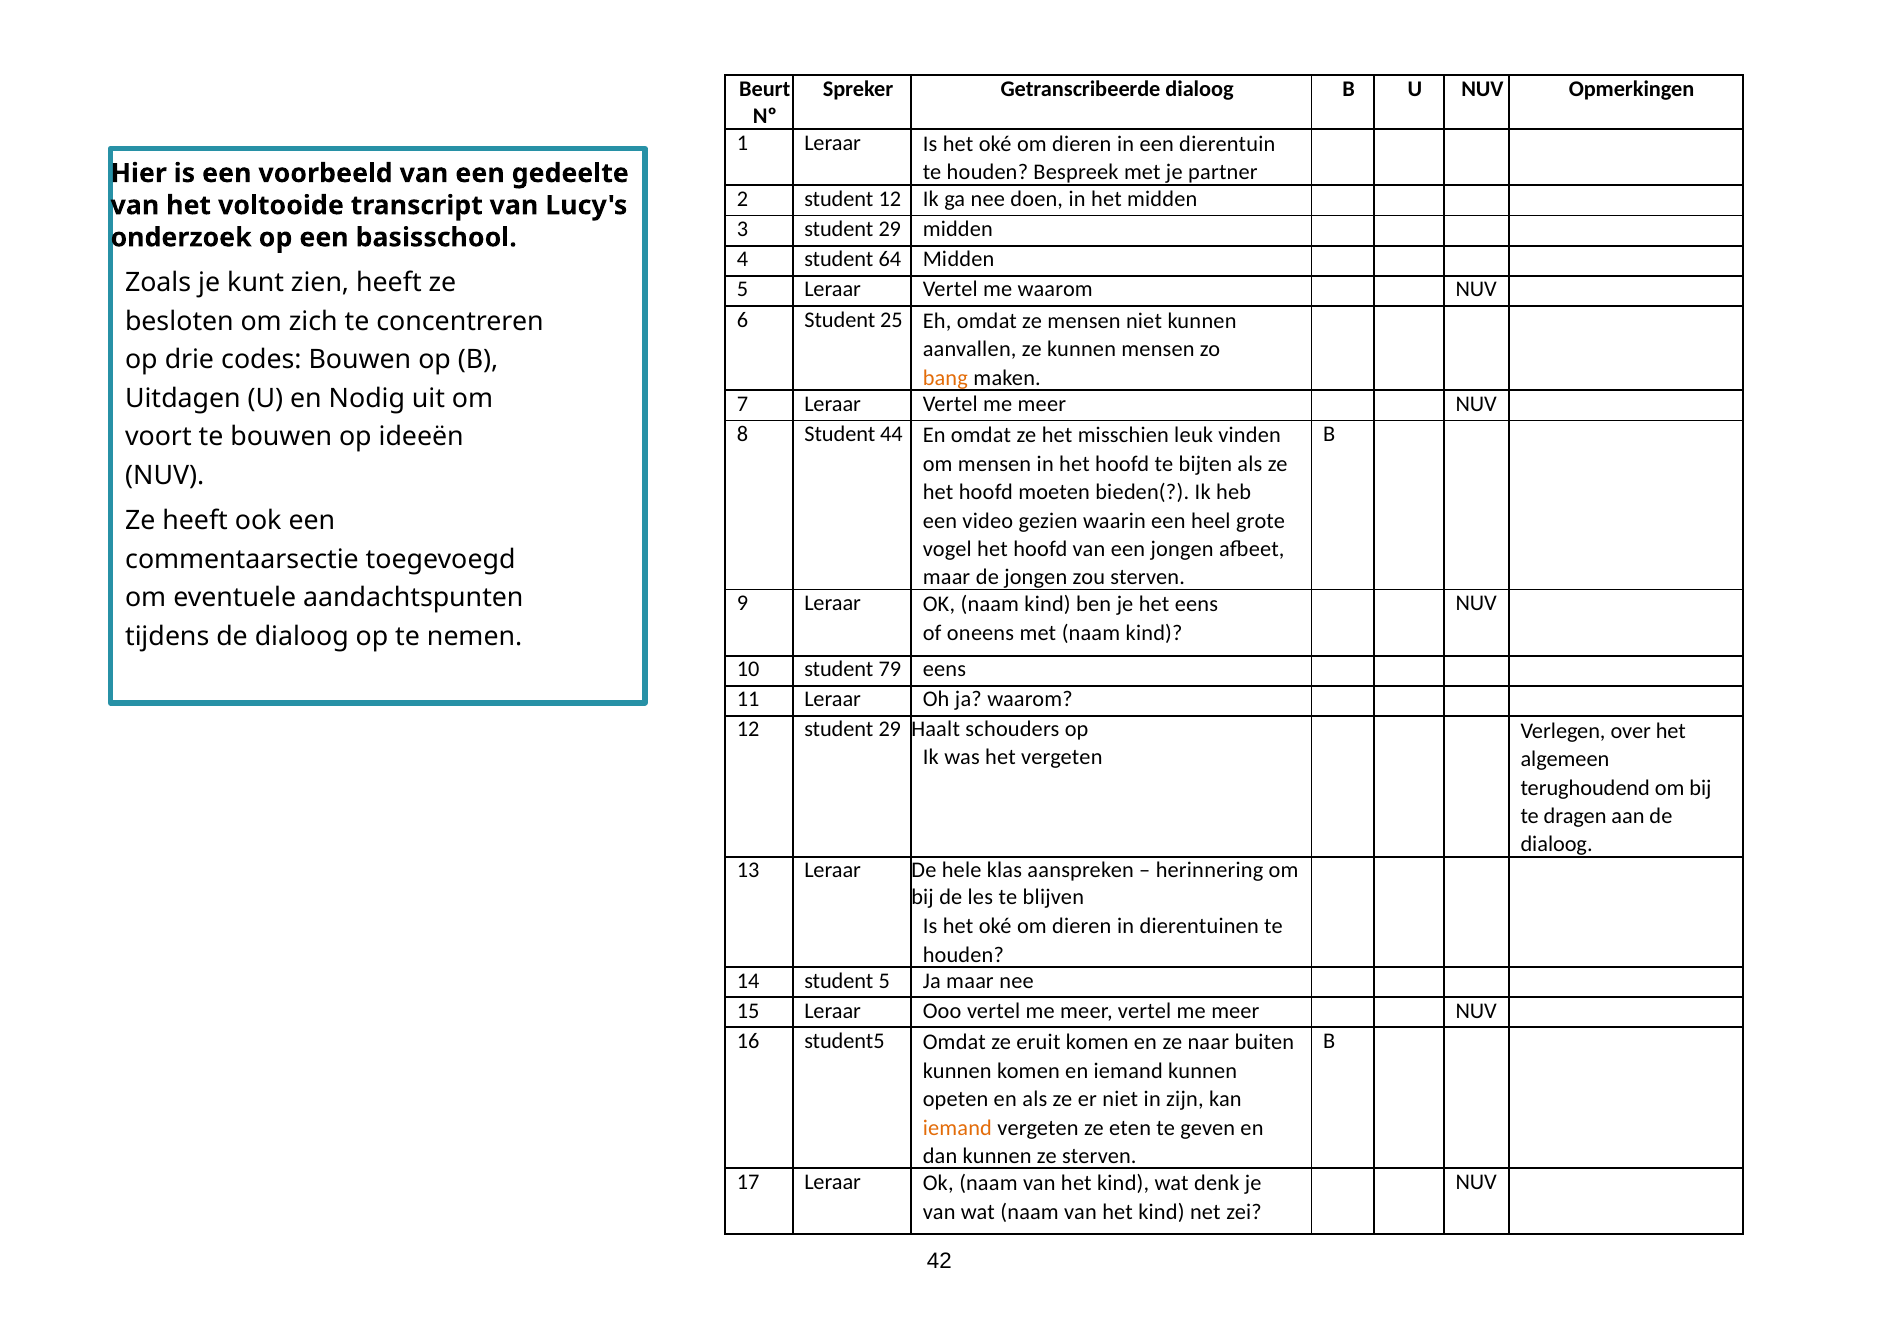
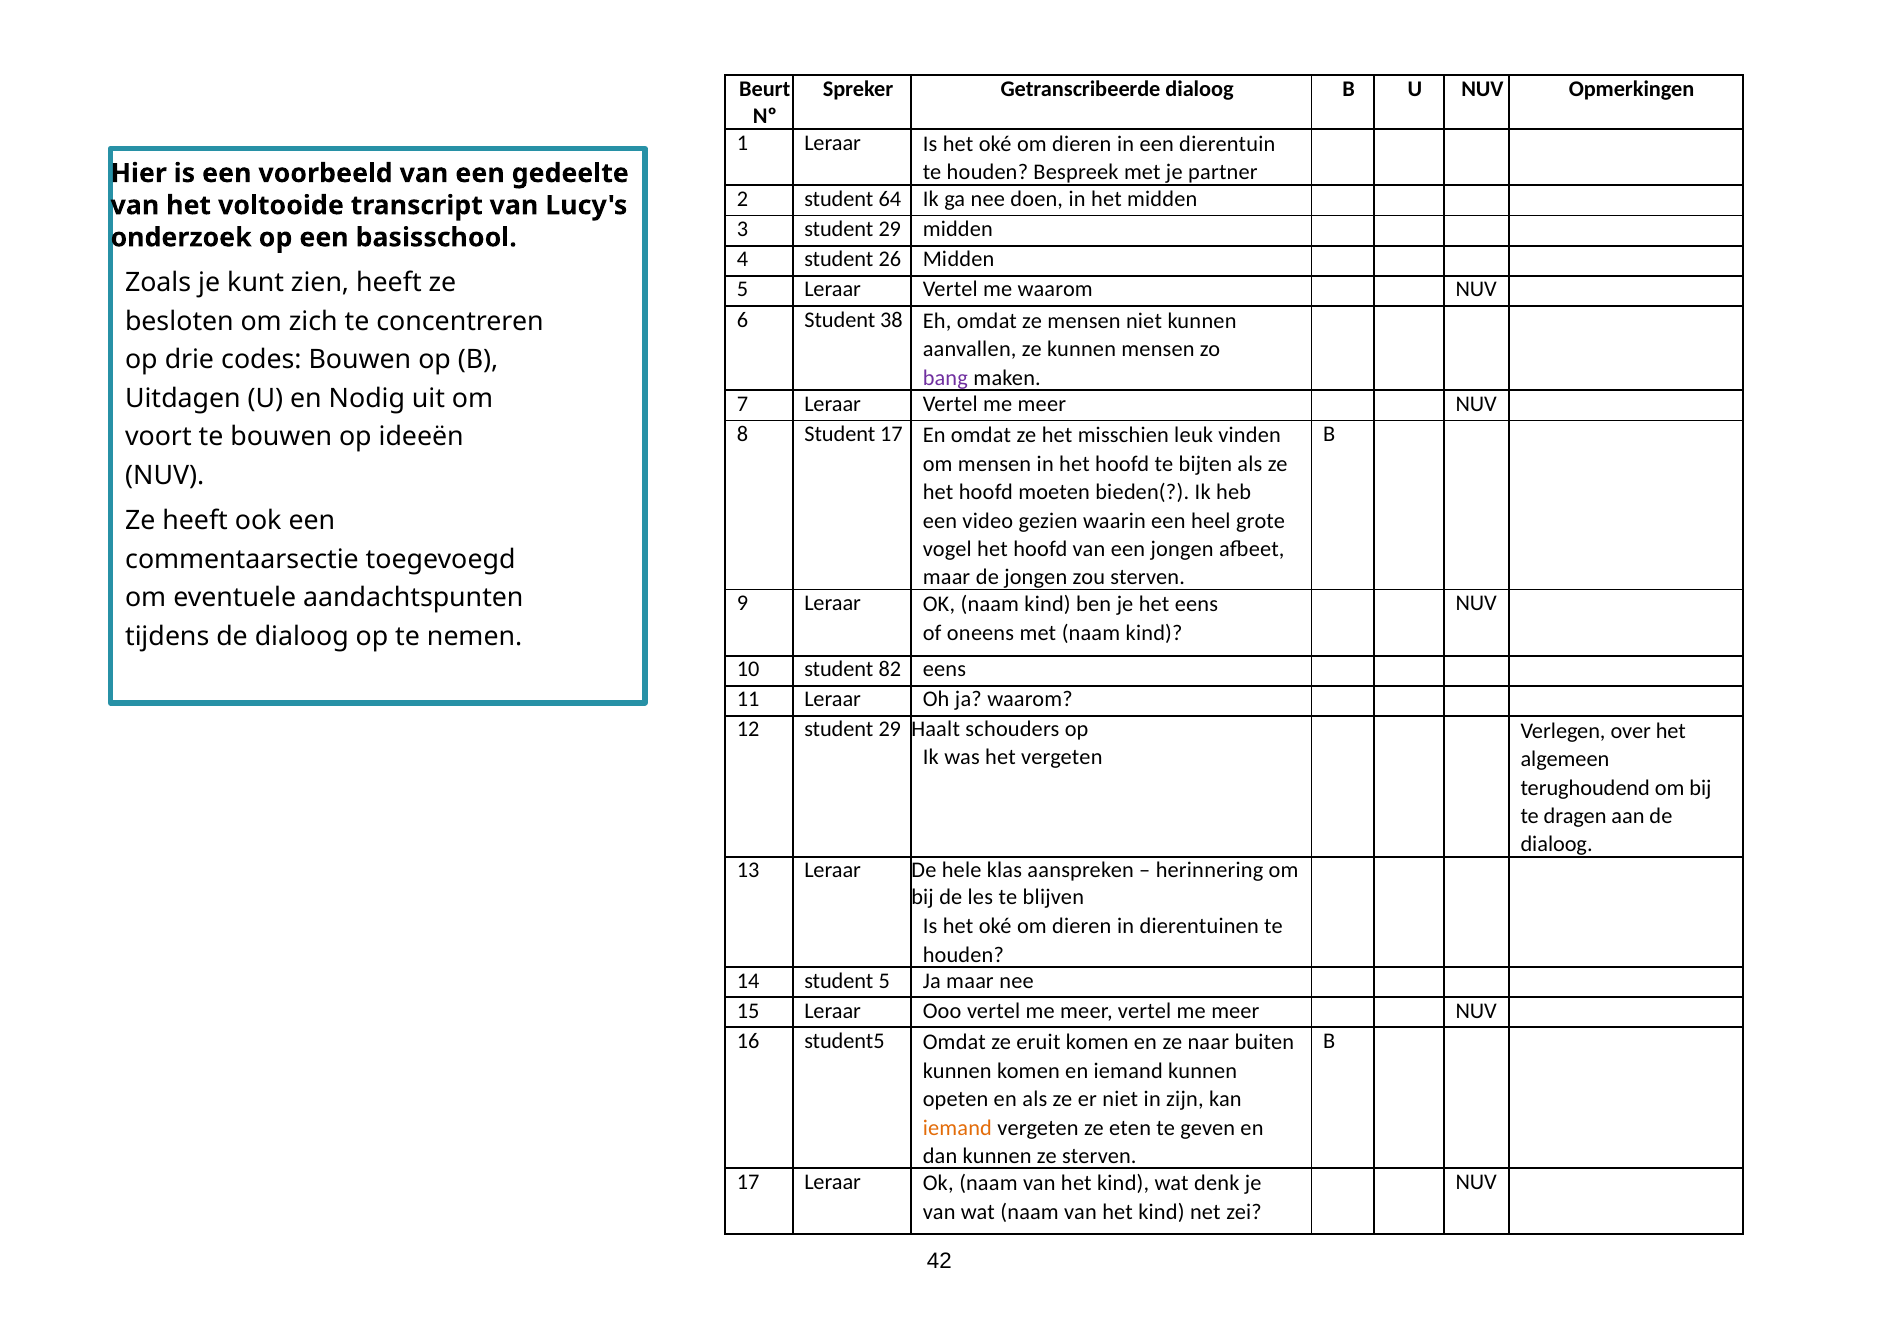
student 12: 12 -> 64 (890, 199)
64: 64 -> 26 (890, 259)
25: 25 -> 38 (891, 320)
bang colour: orange -> purple (945, 378)
Student 44: 44 -> 17 (891, 434)
79: 79 -> 82 (890, 669)
